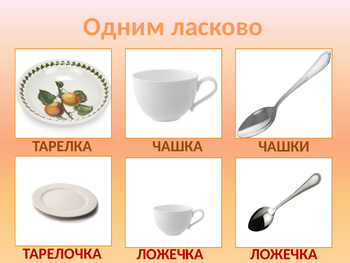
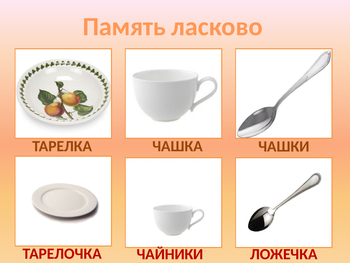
Одним: Одним -> Память (124, 27)
ТАРЕЛОЧКА ЛОЖЕЧКА: ЛОЖЕЧКА -> ЧАЙНИКИ (170, 254)
